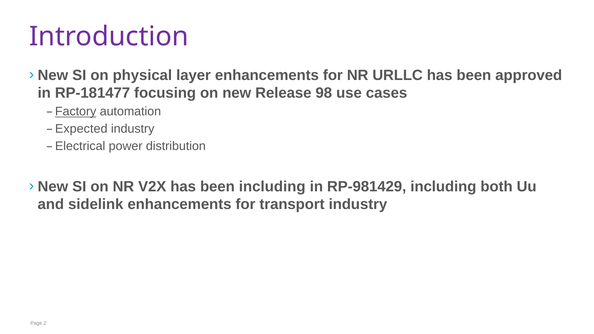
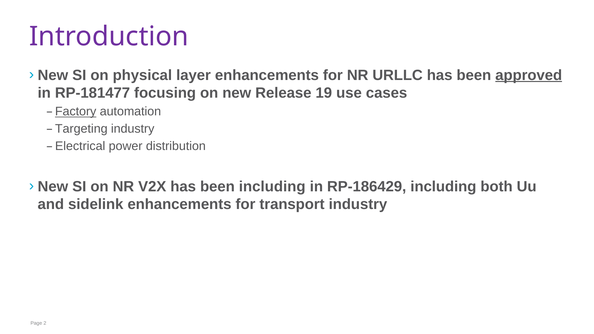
approved underline: none -> present (529, 75)
98: 98 -> 19 (324, 93)
Expected: Expected -> Targeting (81, 129)
RP-981429: RP-981429 -> RP-186429 (367, 187)
